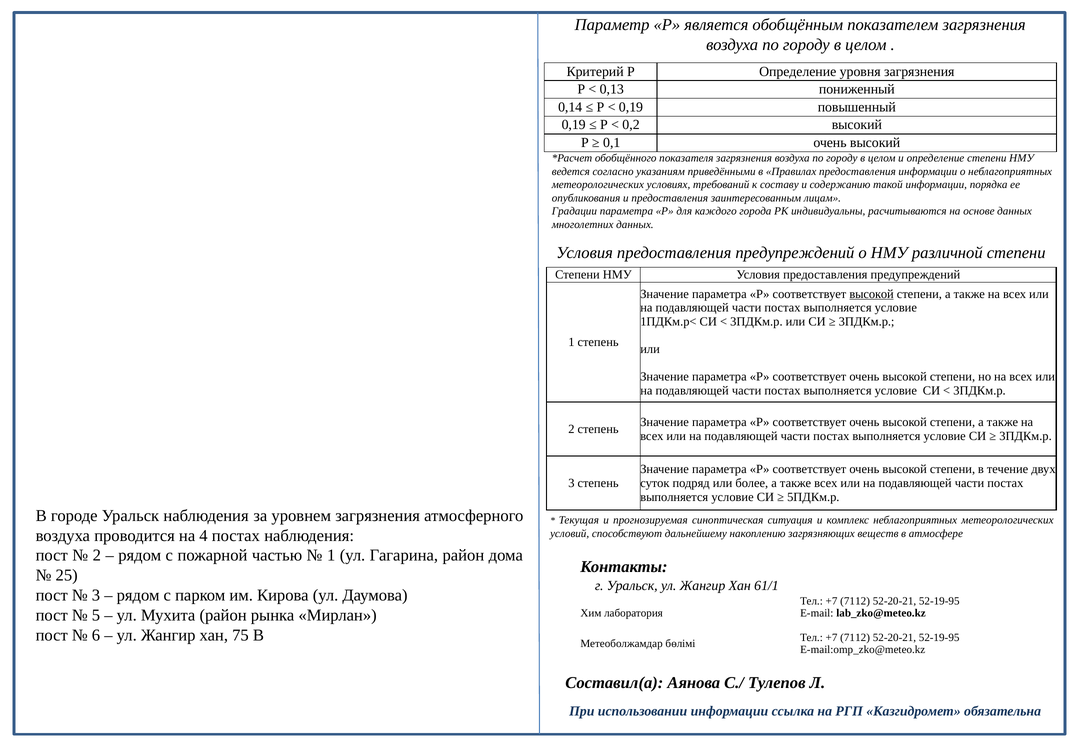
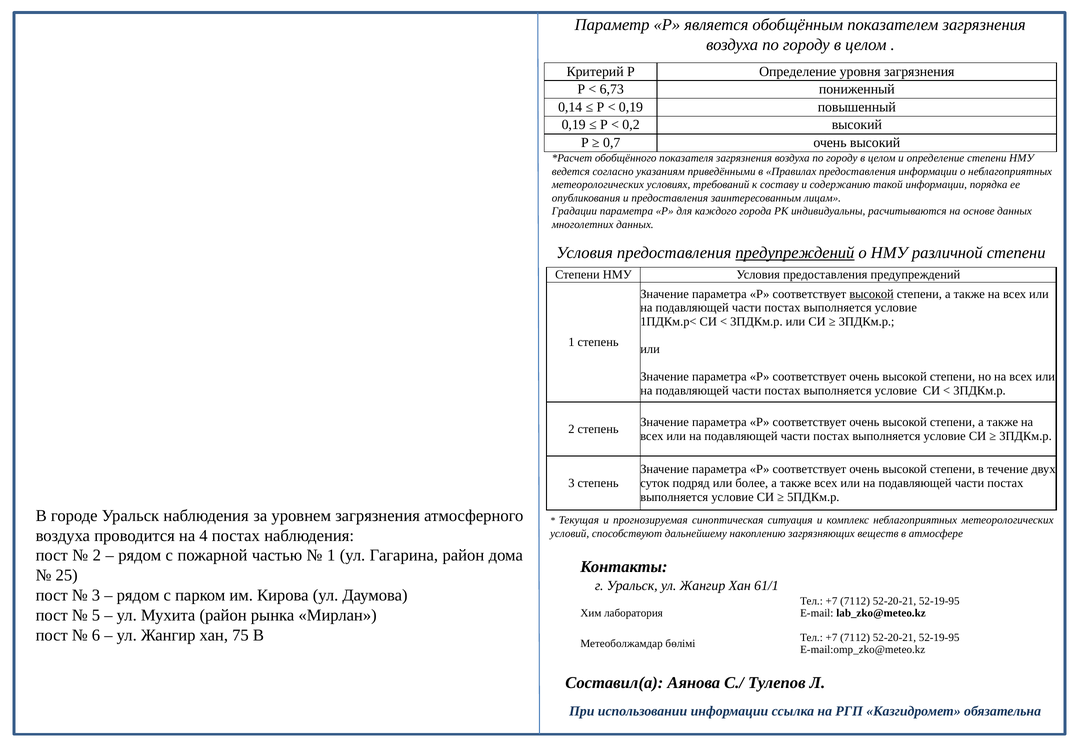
0,13: 0,13 -> 6,73 (612, 89)
0,1: 0,1 -> 0,7 (612, 143)
предупреждений underline: none -> present (795, 253)
